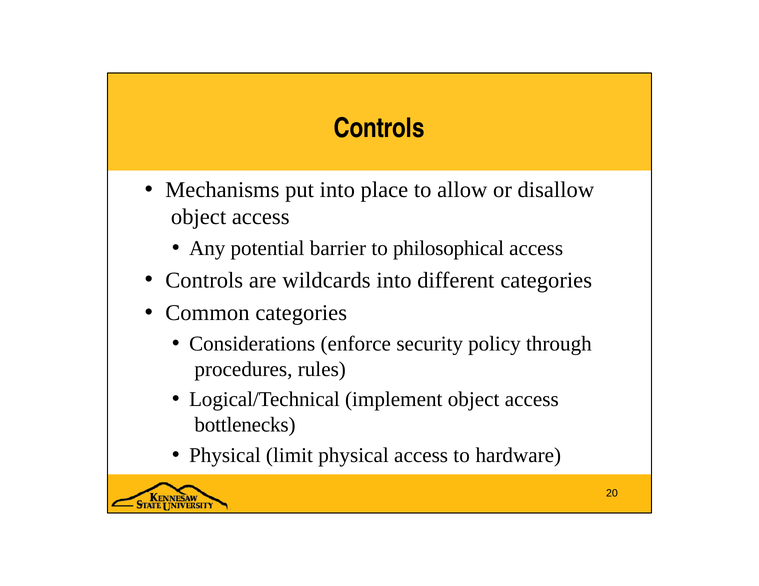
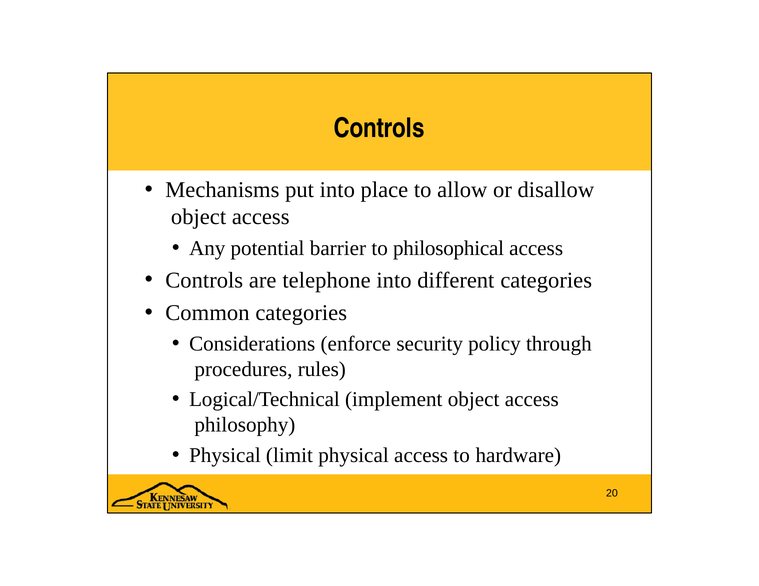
wildcards: wildcards -> telephone (327, 280)
bottlenecks: bottlenecks -> philosophy (245, 425)
